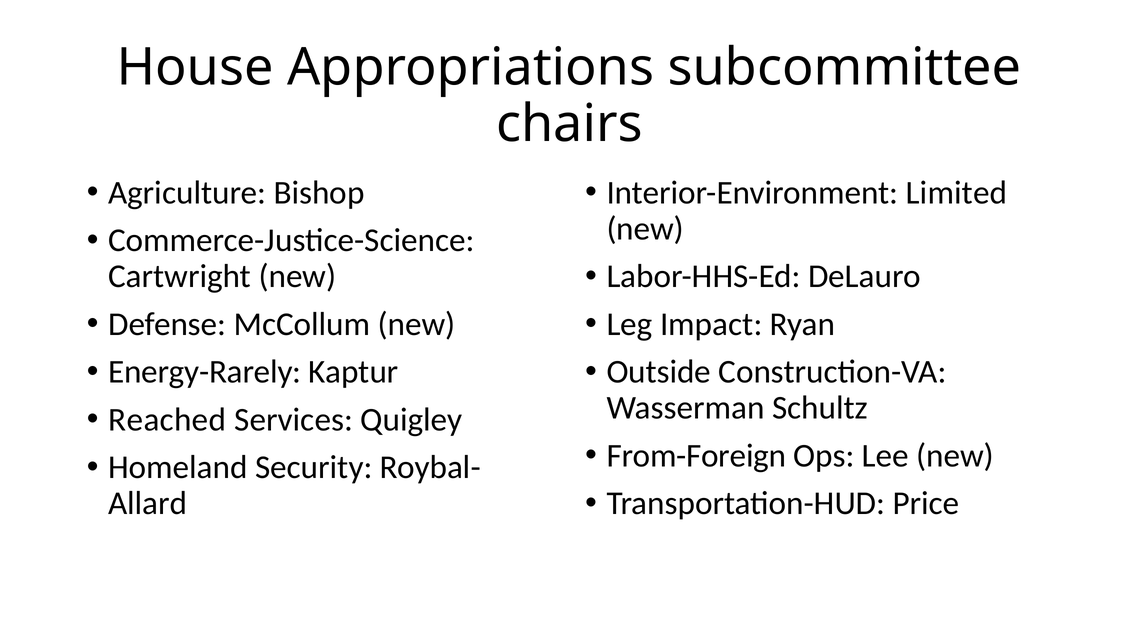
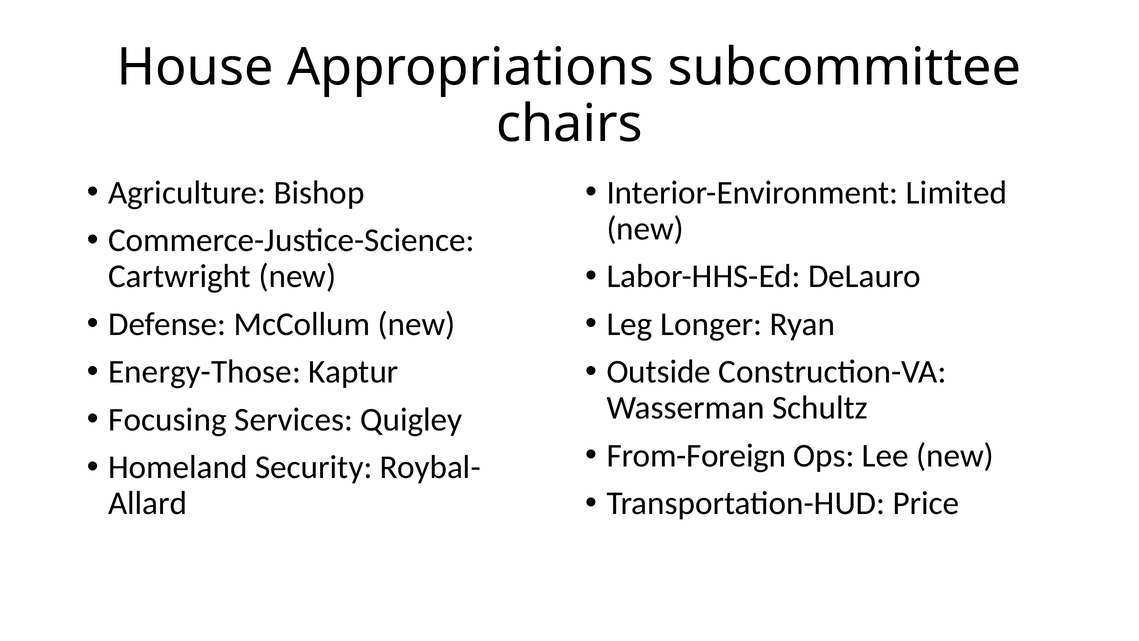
Impact: Impact -> Longer (711, 324)
Energy-Rarely: Energy-Rarely -> Energy-Those (205, 372)
Reached: Reached -> Focusing (167, 419)
